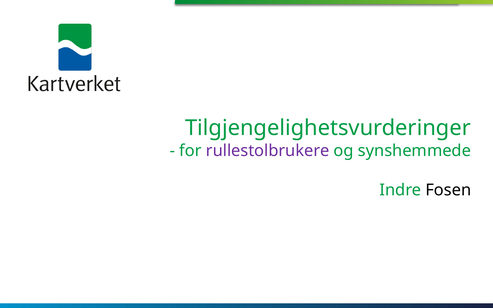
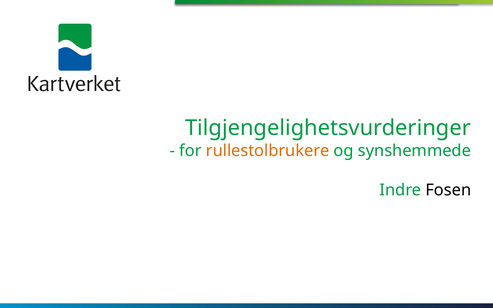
rullestolbrukere colour: purple -> orange (268, 151)
